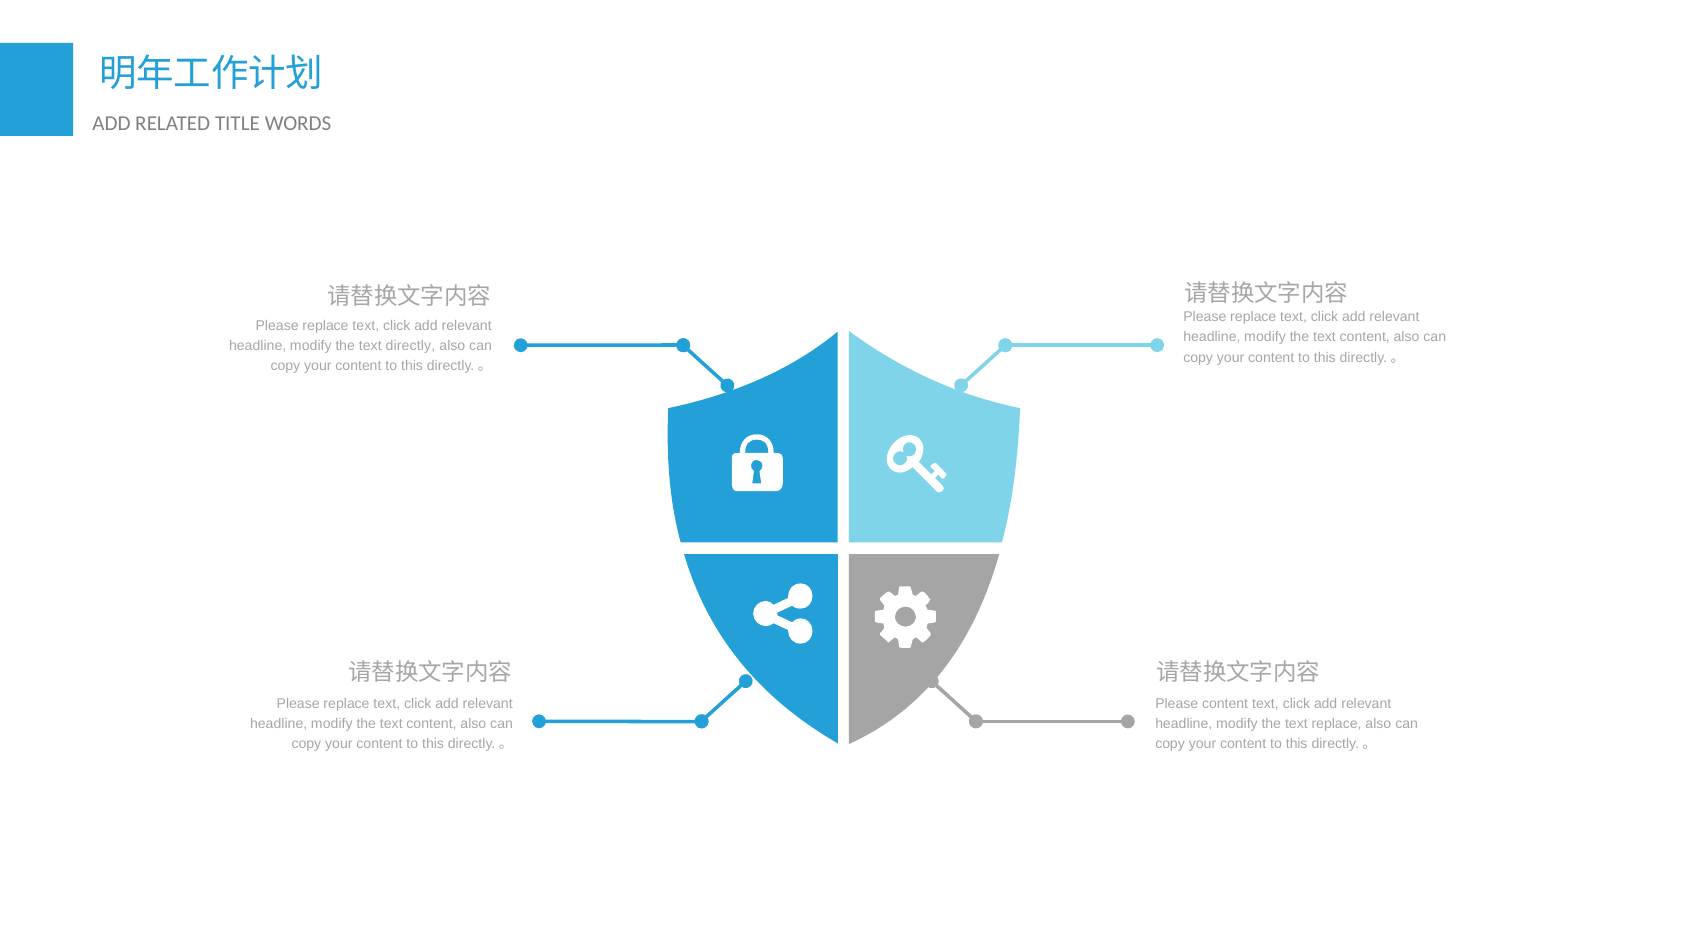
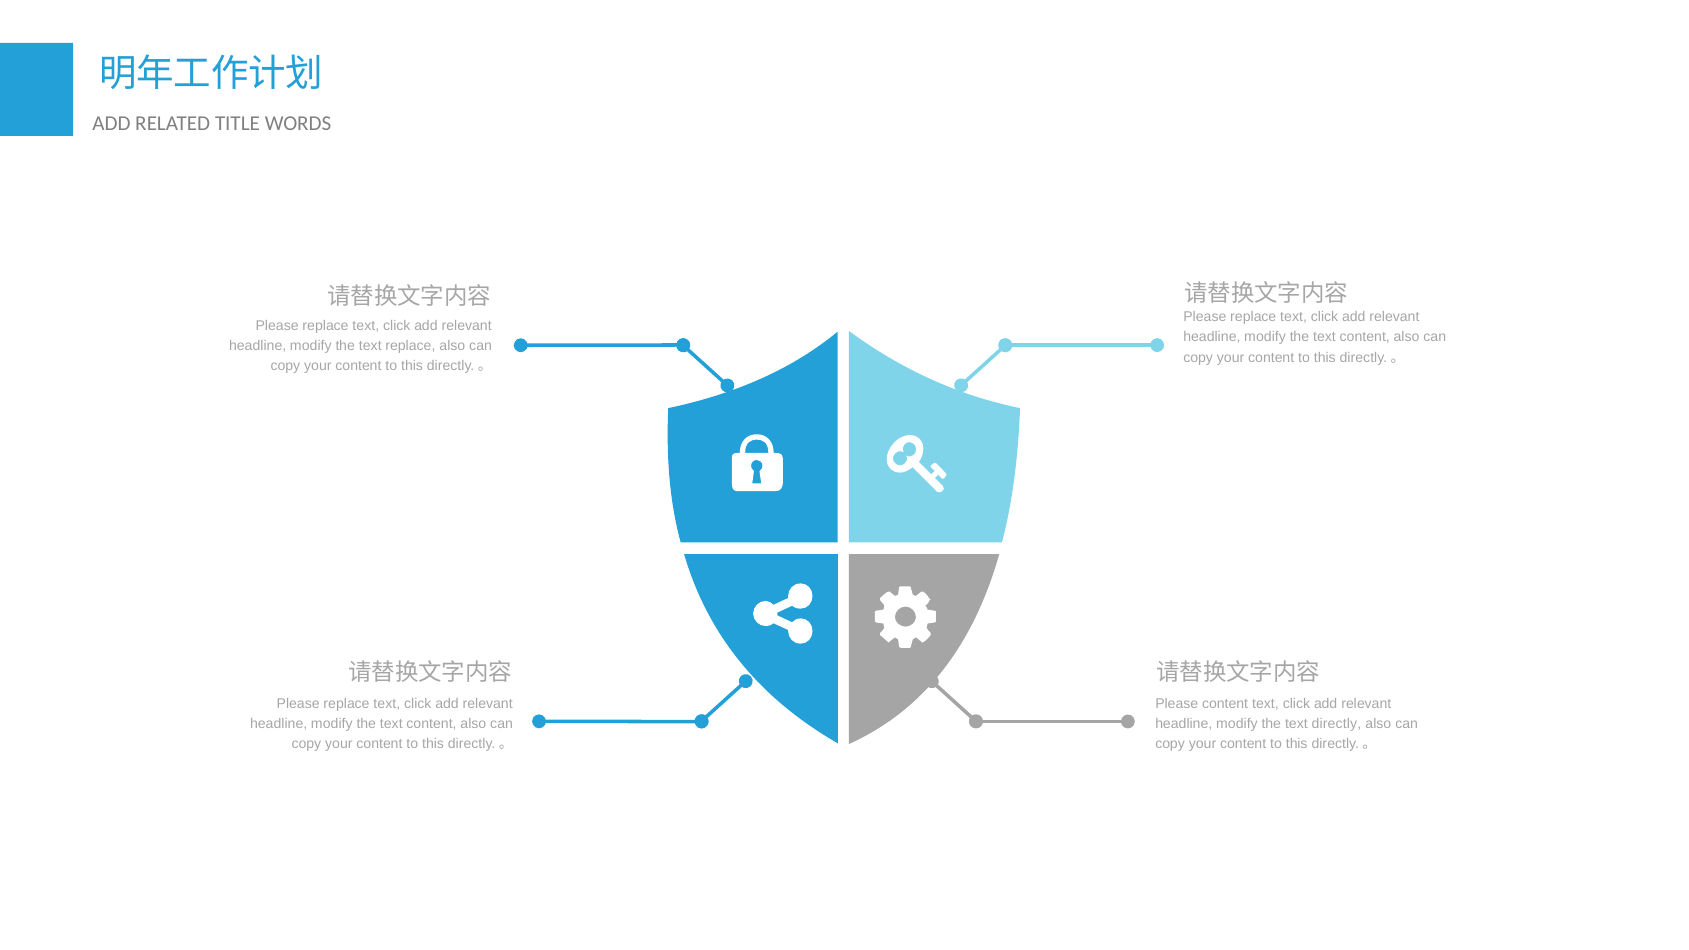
text directly: directly -> replace (410, 346)
text replace: replace -> directly (1336, 724)
